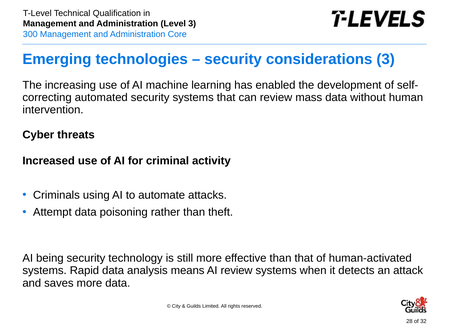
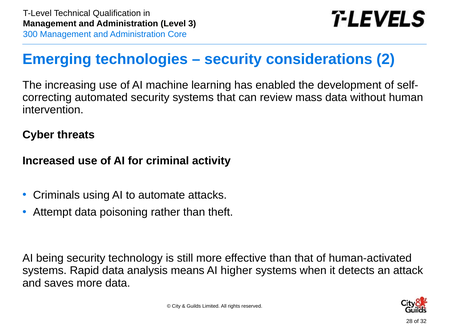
considerations 3: 3 -> 2 (386, 60)
AI review: review -> higher (236, 271)
